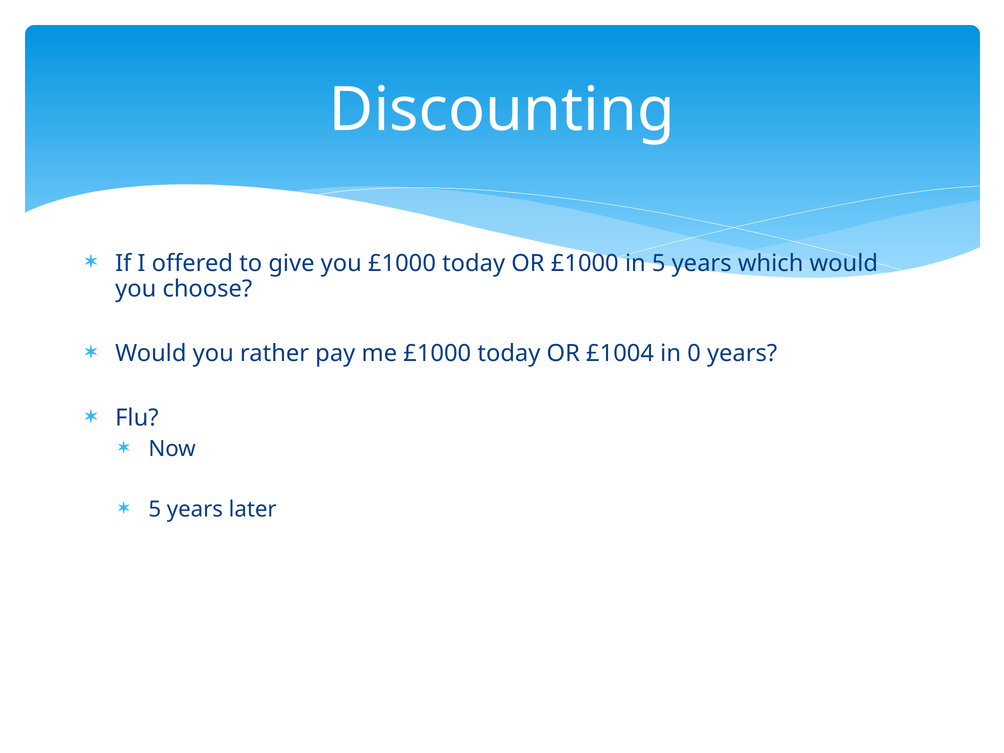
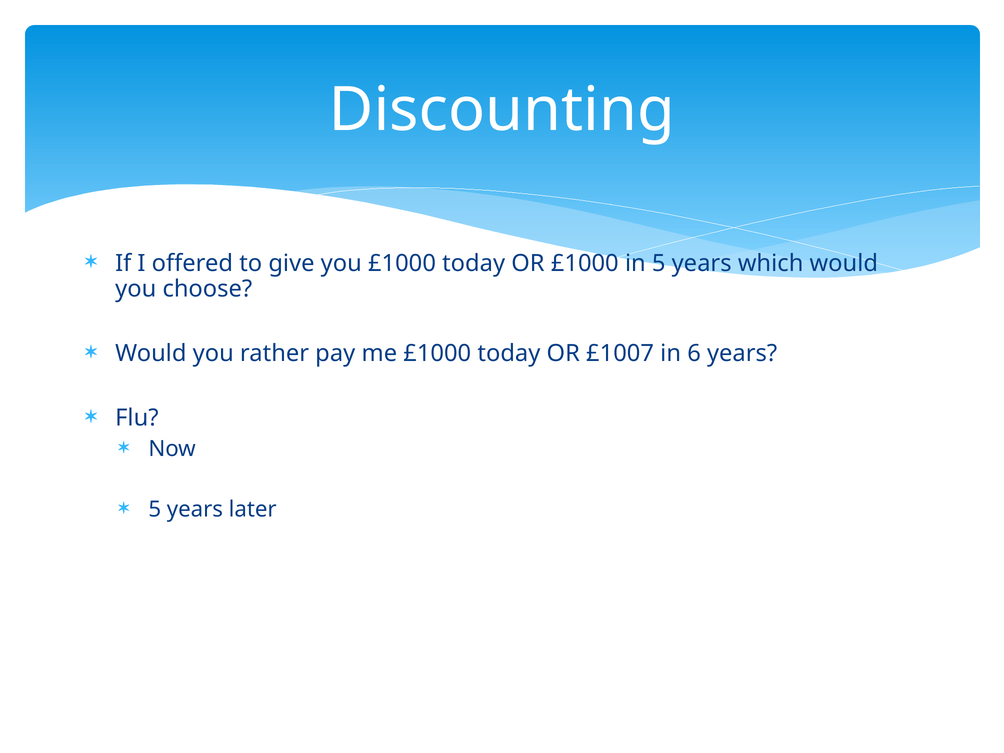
£1004: £1004 -> £1007 (620, 353)
0: 0 -> 6 (694, 353)
